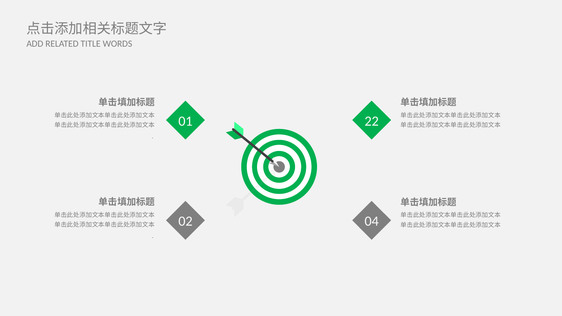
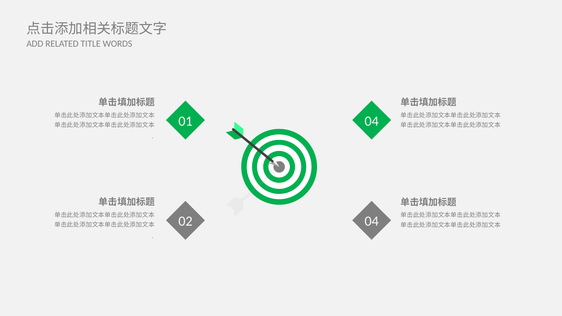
01 22: 22 -> 04 (372, 121)
